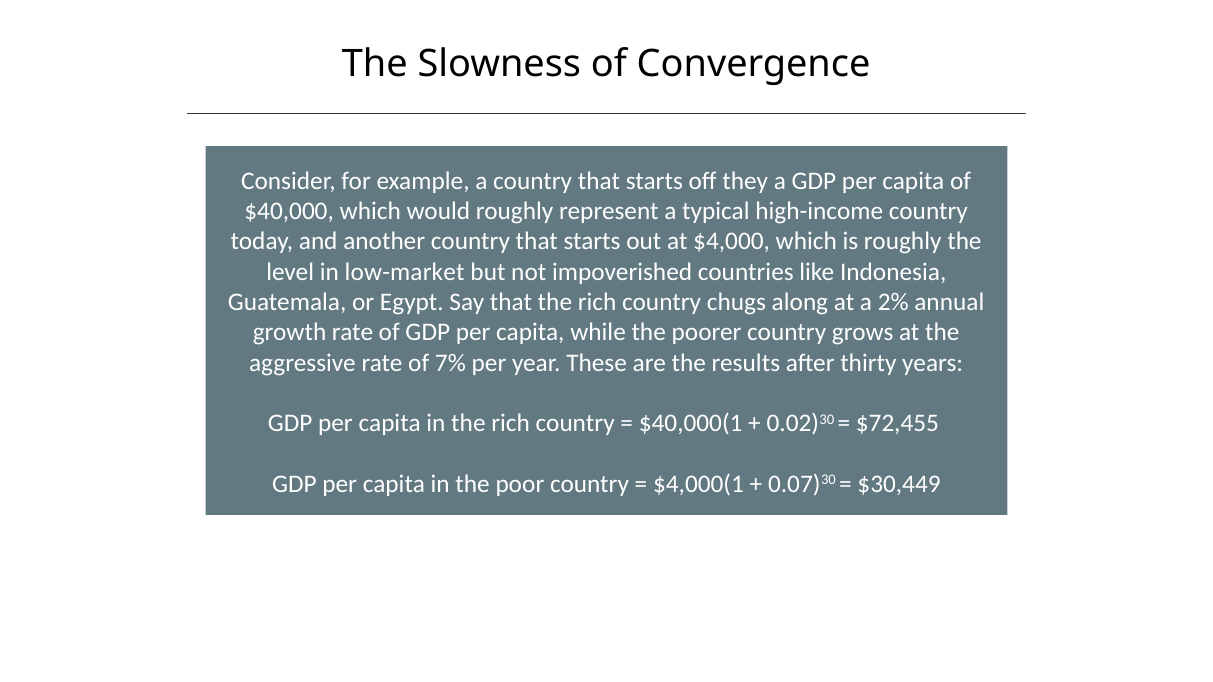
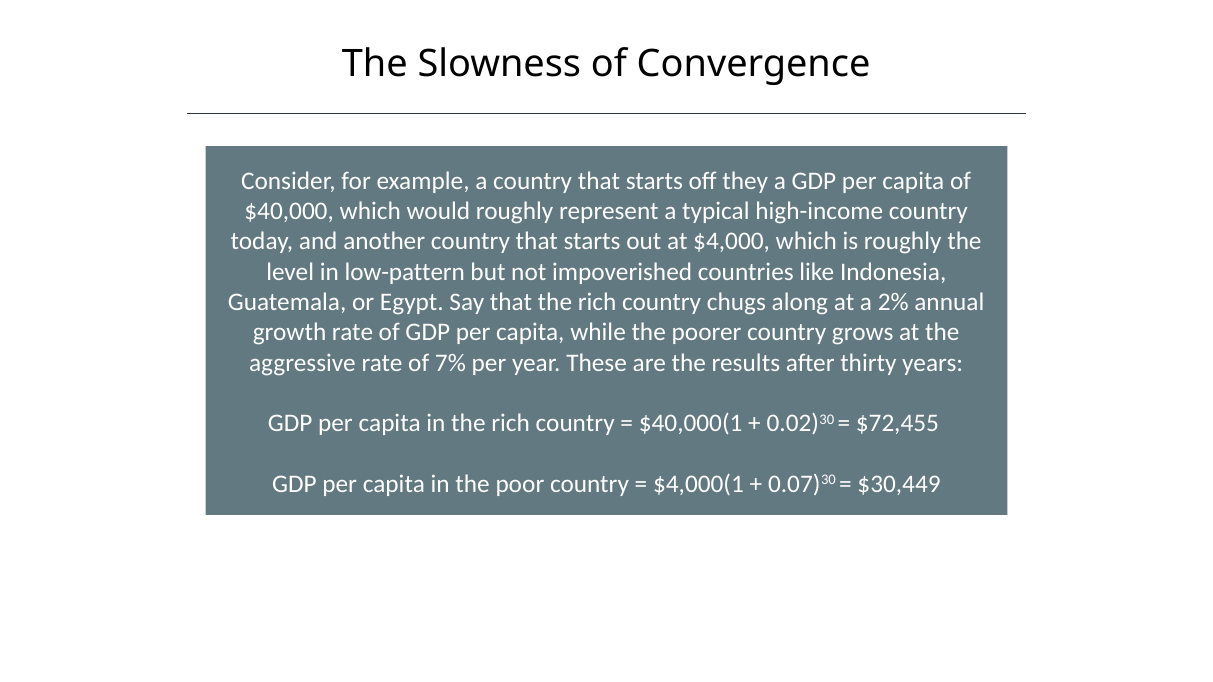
low-market: low-market -> low-pattern (405, 272)
